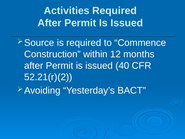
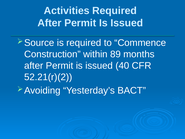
12: 12 -> 89 (115, 54)
